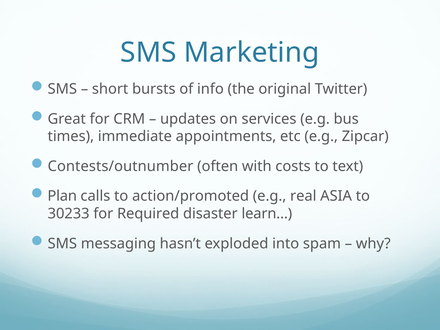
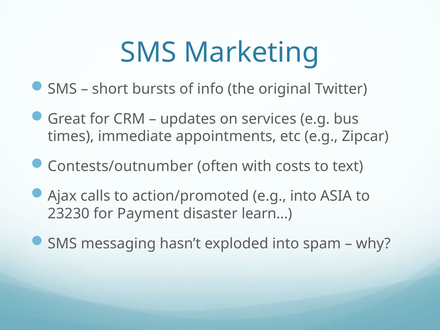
Plan: Plan -> Ajax (62, 196)
e.g real: real -> into (303, 196)
30233: 30233 -> 23230 (69, 214)
Required: Required -> Payment (148, 214)
